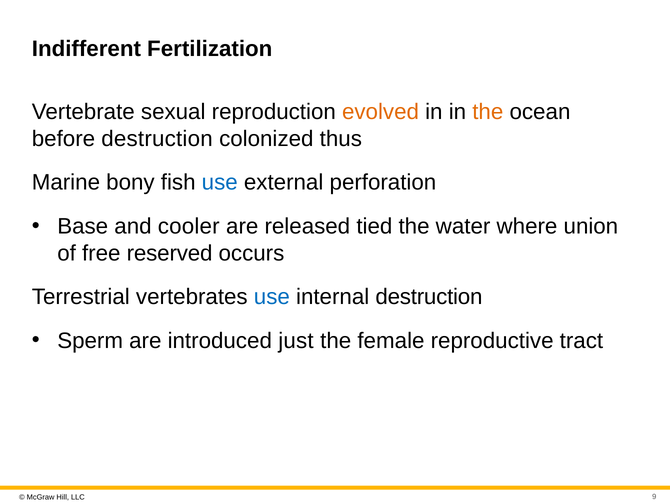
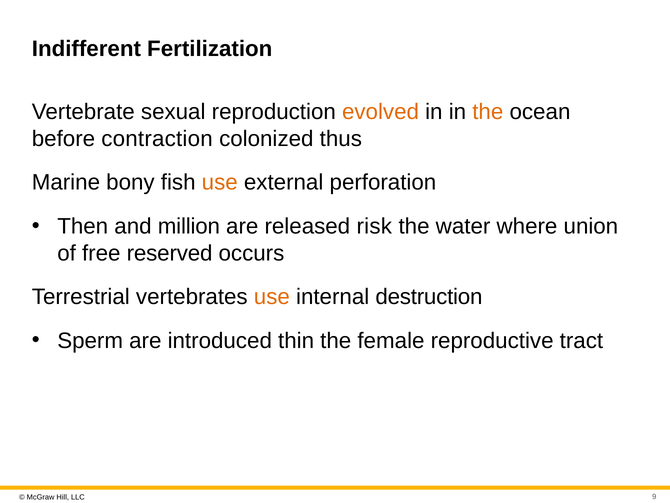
before destruction: destruction -> contraction (157, 139)
use colour: blue -> orange (220, 182)
Base: Base -> Then (83, 226)
cooler: cooler -> million (189, 226)
tied: tied -> risk (374, 226)
use colour: blue -> orange (272, 297)
just: just -> thin (296, 340)
